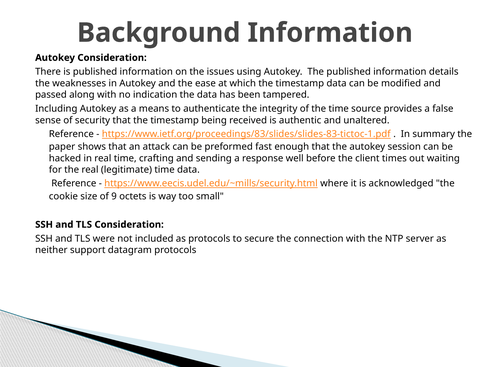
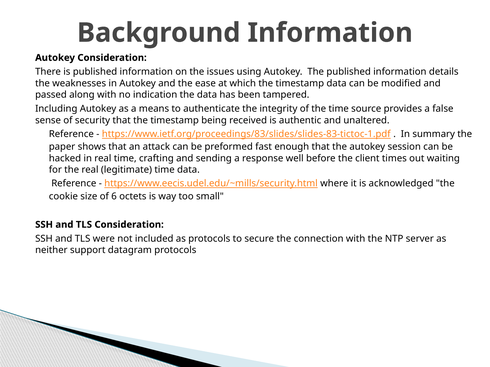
9: 9 -> 6 (114, 197)
